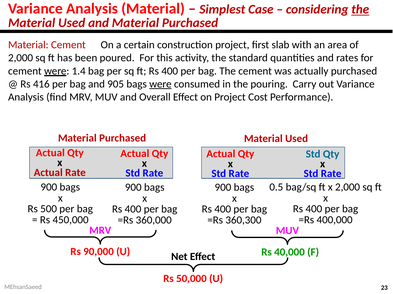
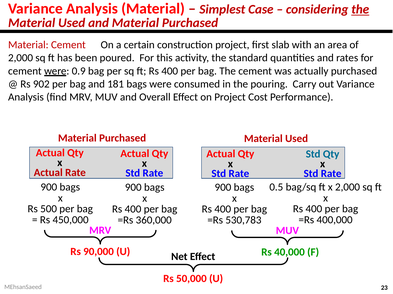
1.4: 1.4 -> 0.9 (79, 71)
416: 416 -> 902 (41, 84)
905: 905 -> 181 (116, 84)
were underline: present -> none (160, 84)
360,300: 360,300 -> 530,783 (243, 221)
